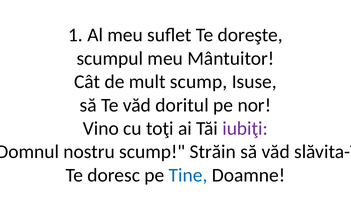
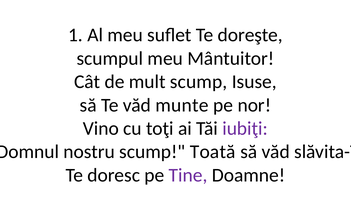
doritul: doritul -> munte (182, 105)
Străin: Străin -> Toată (213, 152)
Tine colour: blue -> purple (188, 176)
